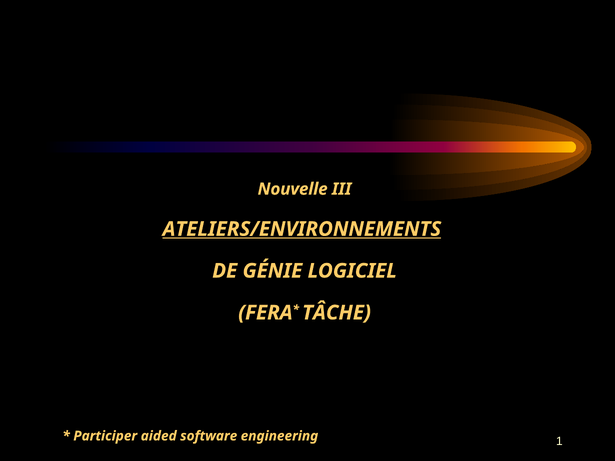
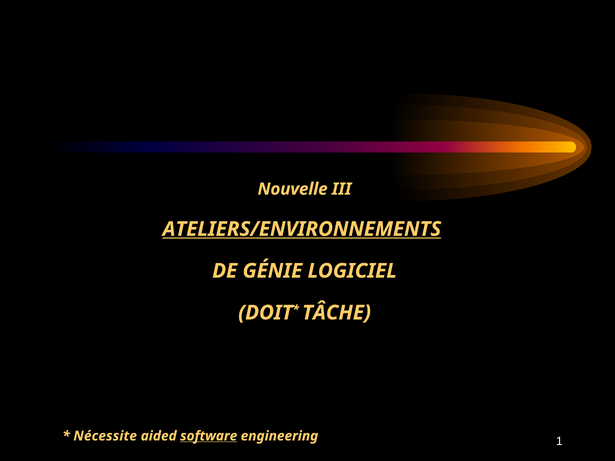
FERA: FERA -> DOIT (265, 313)
Participer: Participer -> Nécessite (105, 436)
software underline: none -> present (209, 436)
